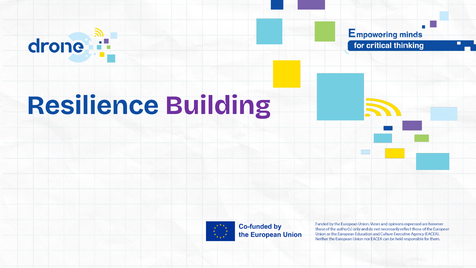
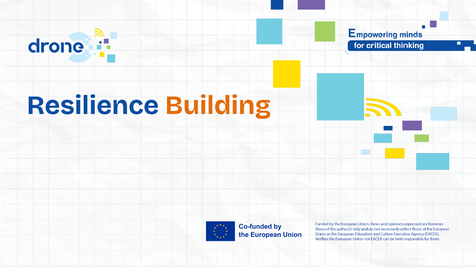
Building colour: purple -> orange (218, 105)
